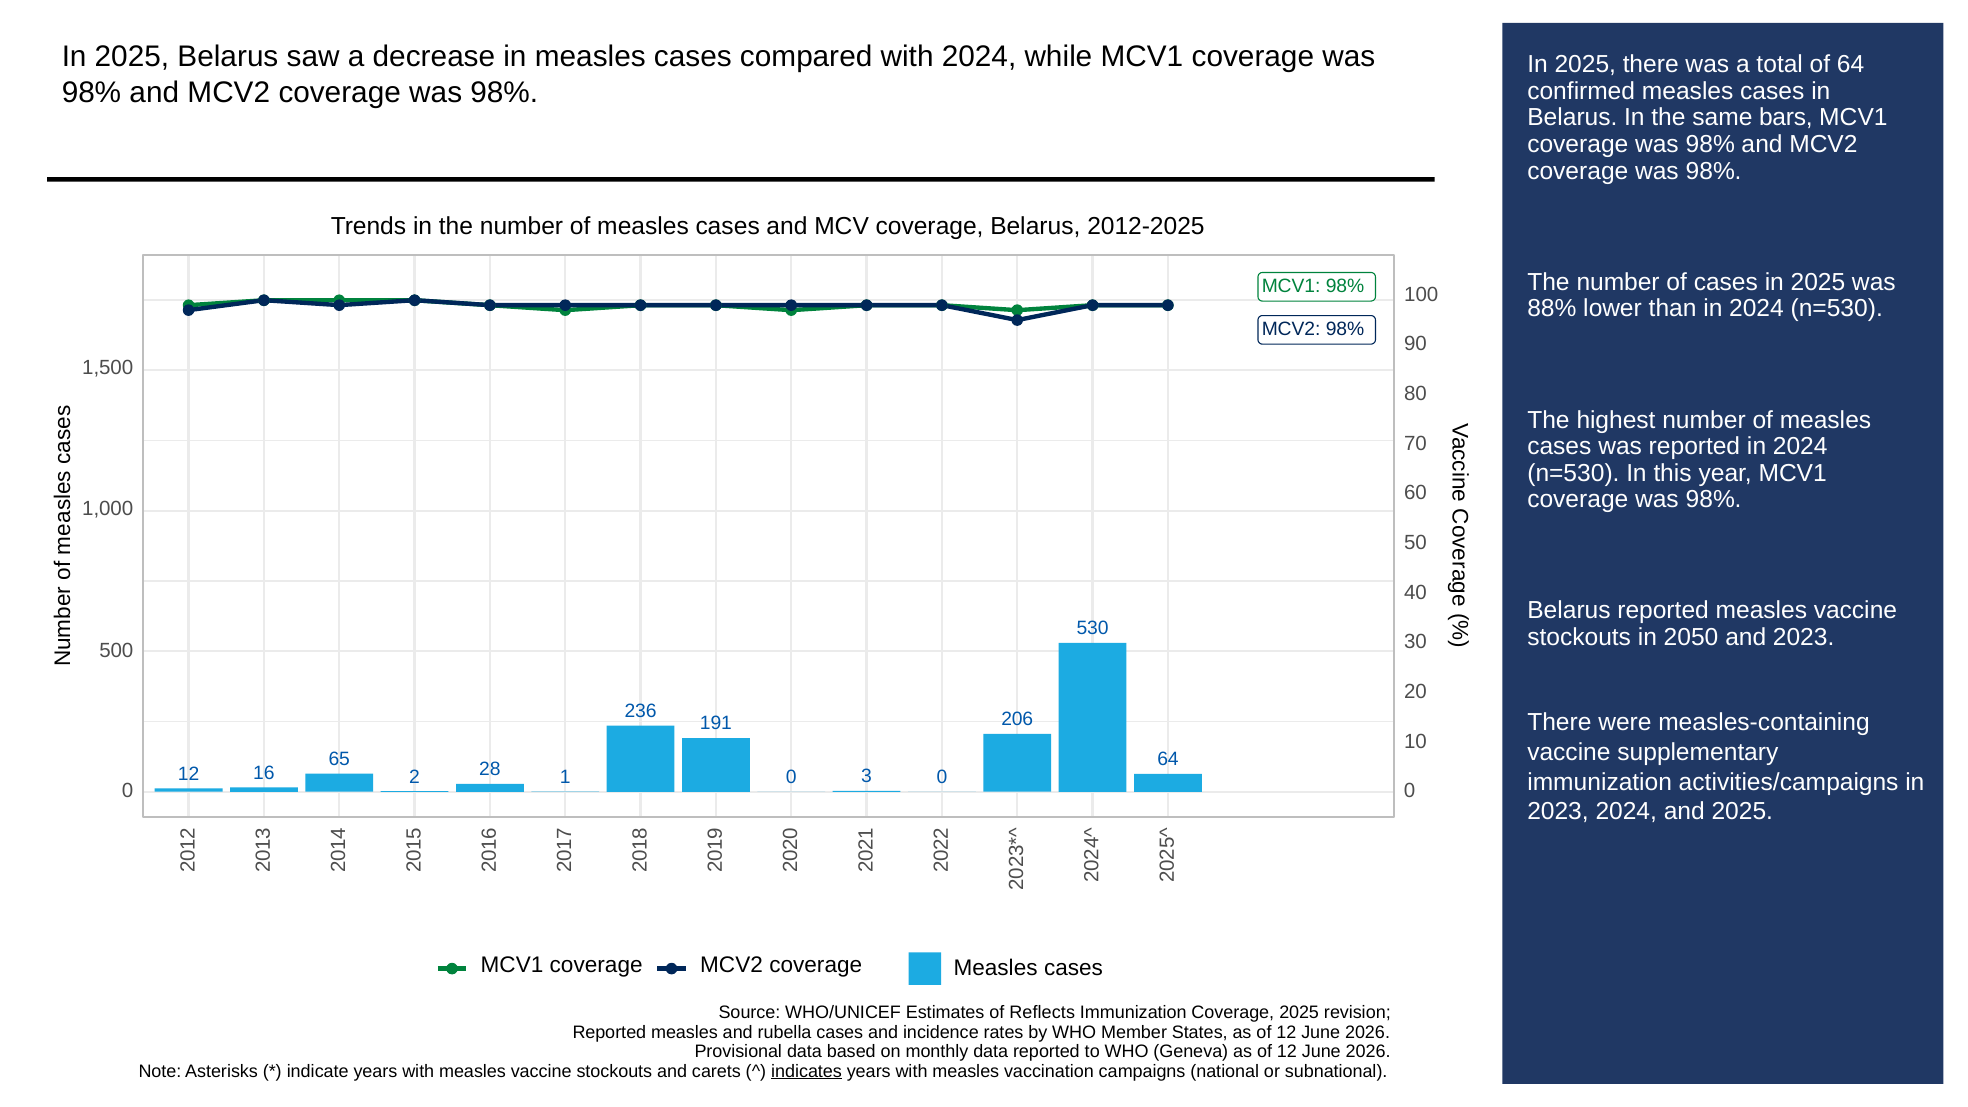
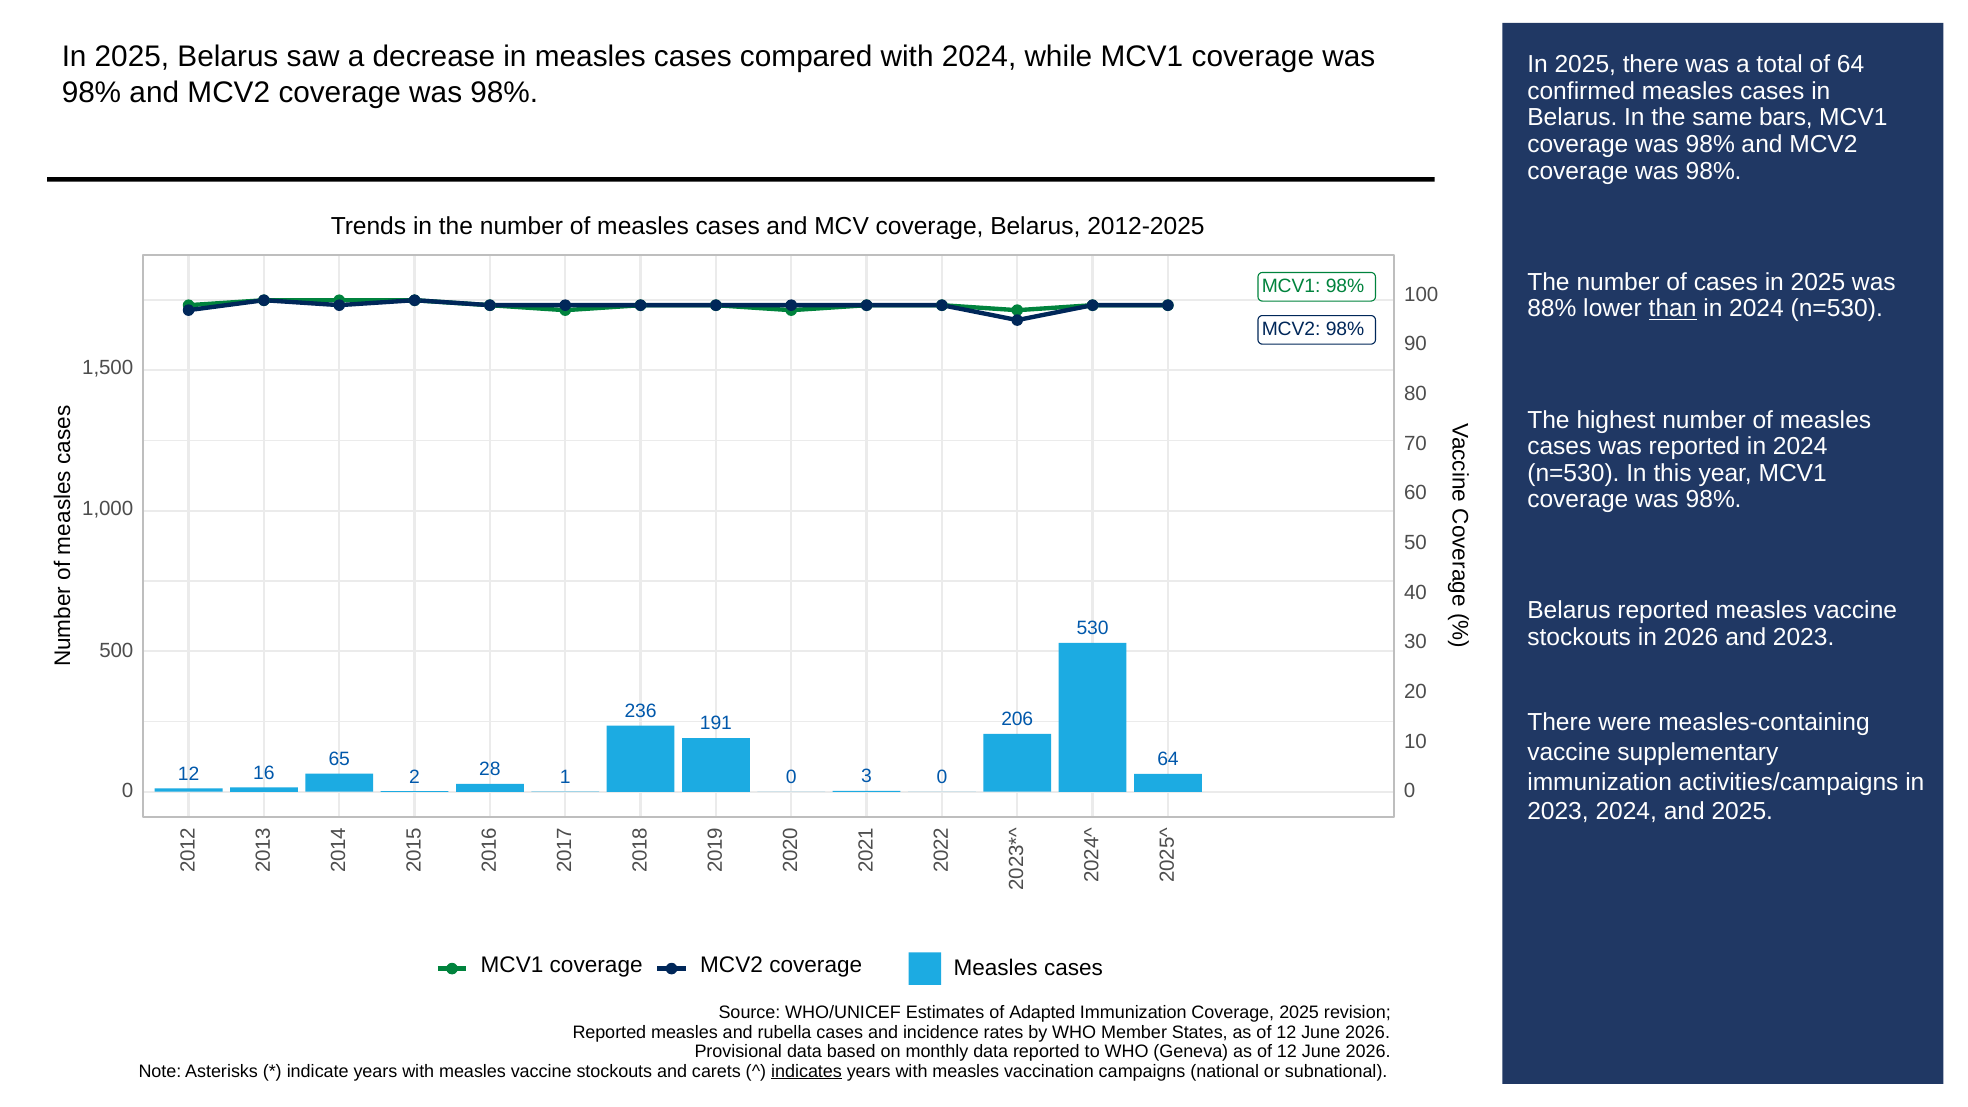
than underline: none -> present (1673, 309)
in 2050: 2050 -> 2026 (1691, 637)
Reflects: Reflects -> Adapted (1042, 1013)
